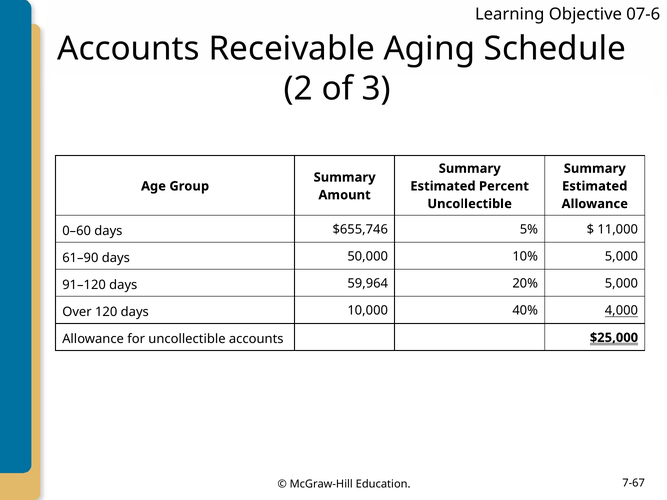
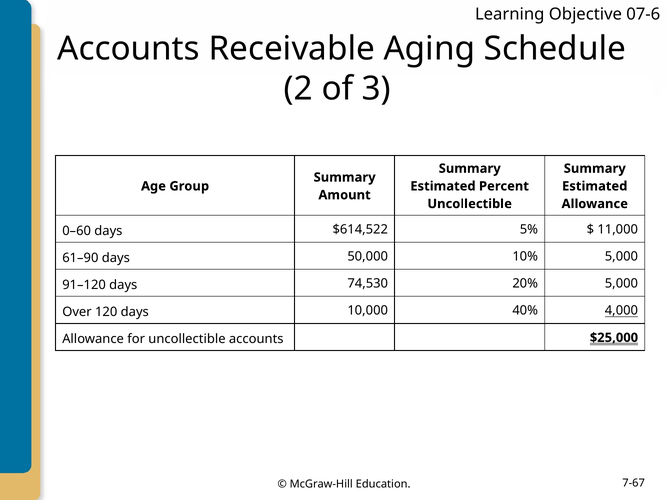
$655,746: $655,746 -> $614,522 (360, 230)
59,964: 59,964 -> 74,530 (368, 284)
